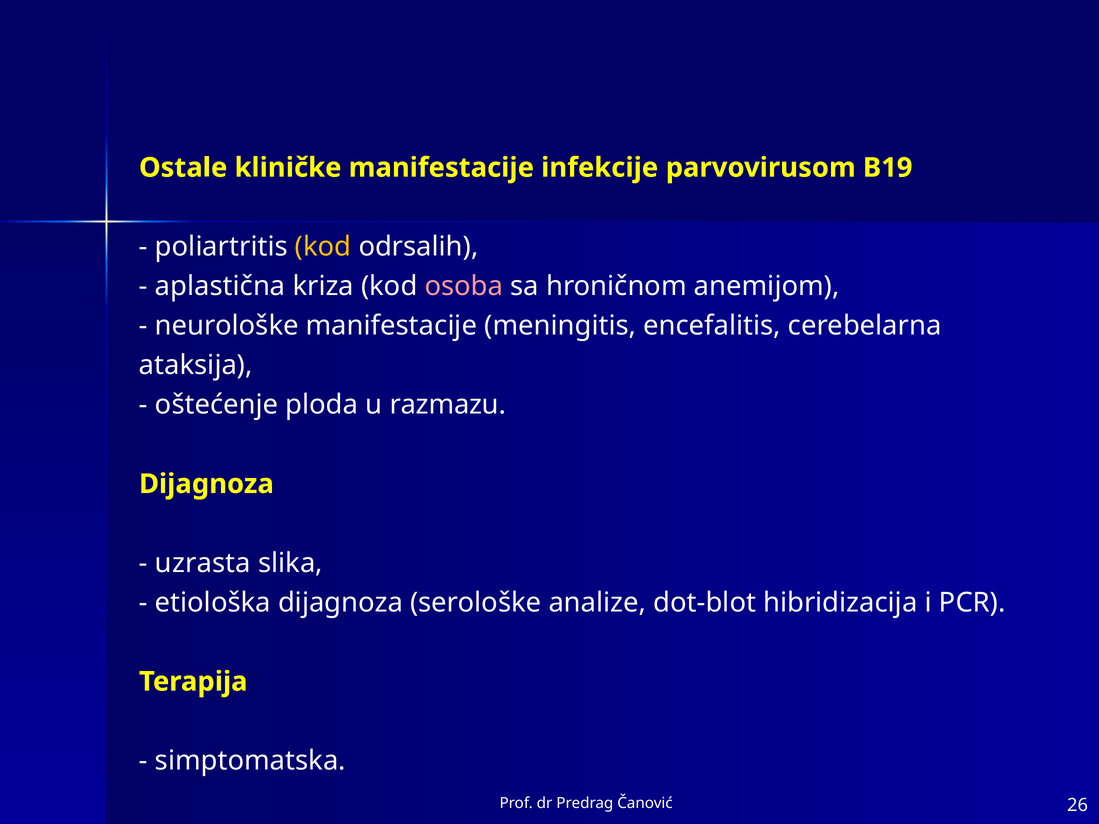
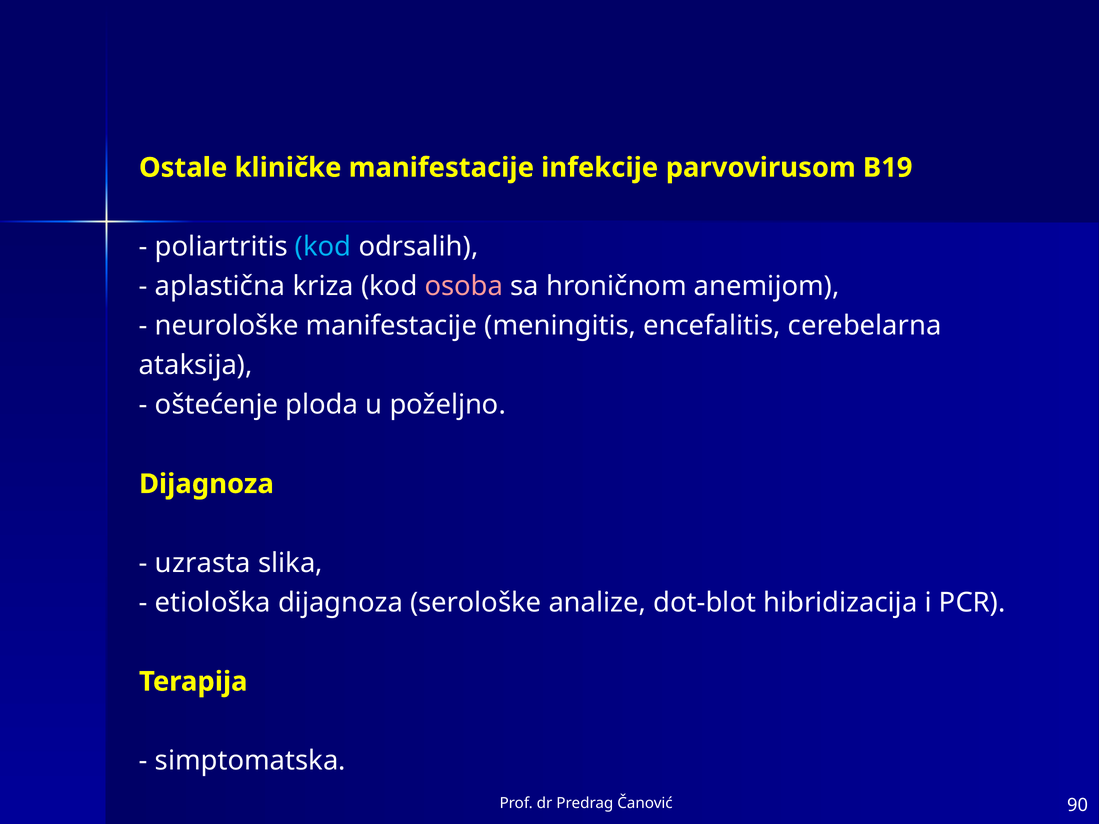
kod colour: yellow -> light blue (323, 247)
razmazu: razmazu -> poželjno (448, 405)
26: 26 -> 90 (1078, 805)
